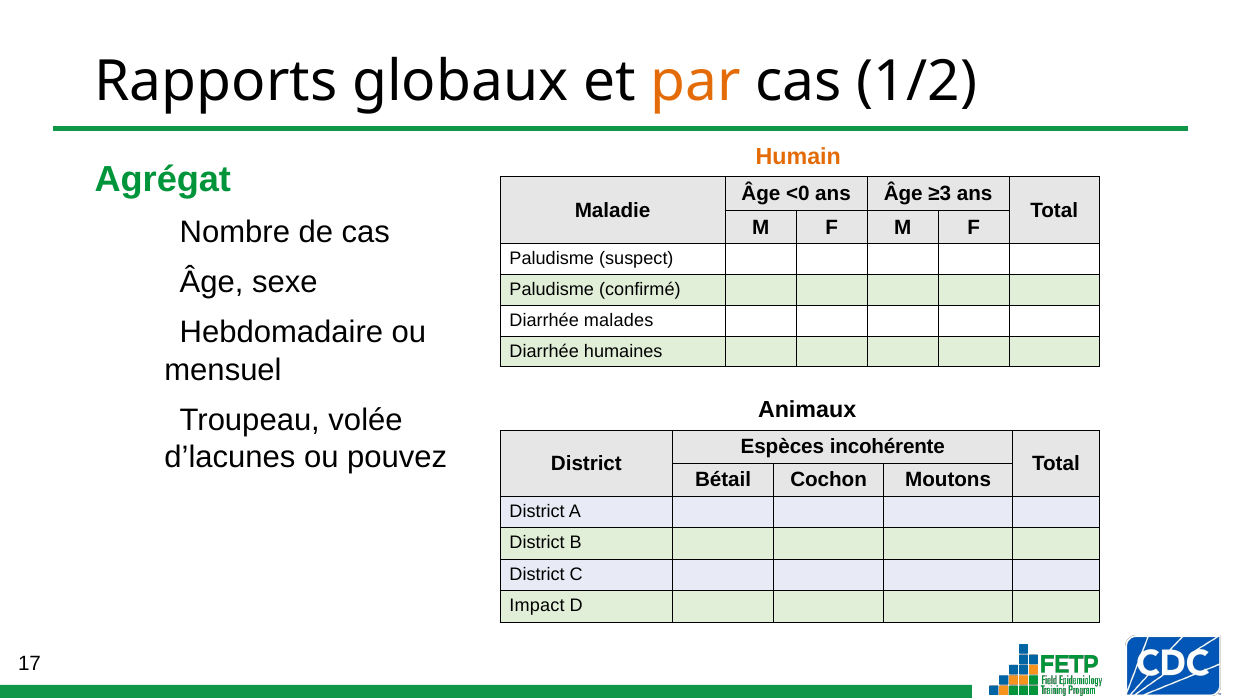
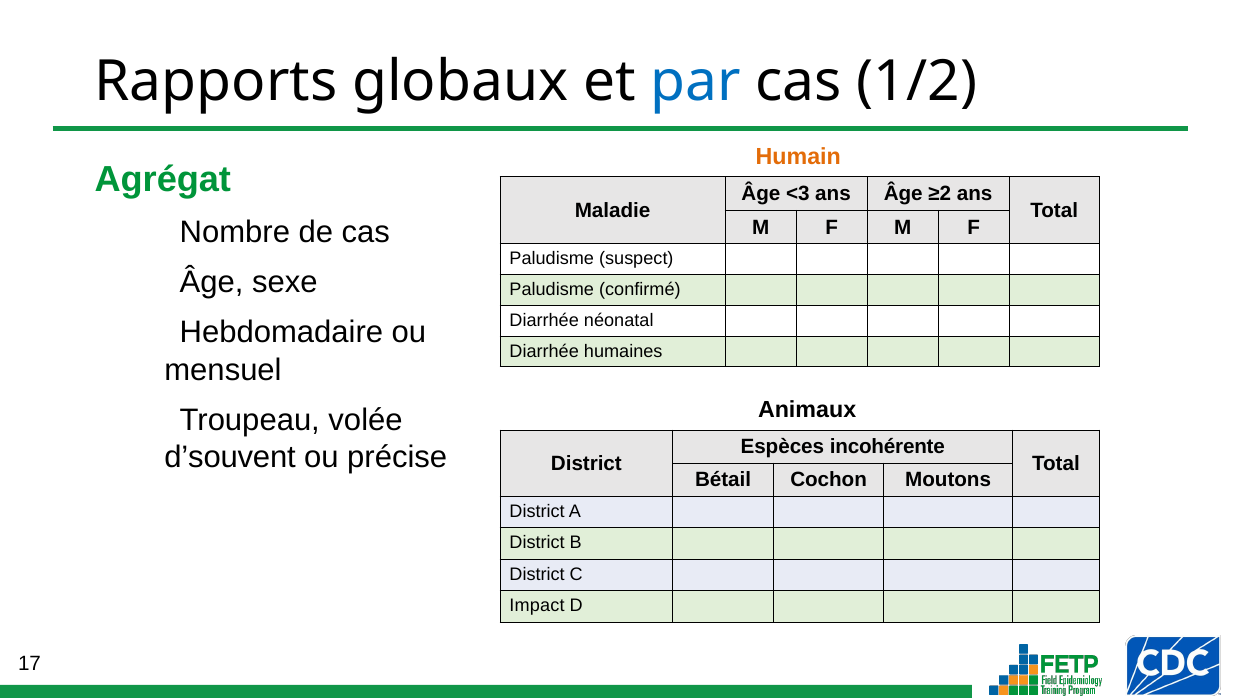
par colour: orange -> blue (696, 82)
<0: <0 -> <3 (798, 194)
≥3: ≥3 -> ≥2 (940, 194)
malades: malades -> néonatal (619, 320)
d’lacunes: d’lacunes -> d’souvent (230, 457)
pouvez: pouvez -> précise (397, 457)
